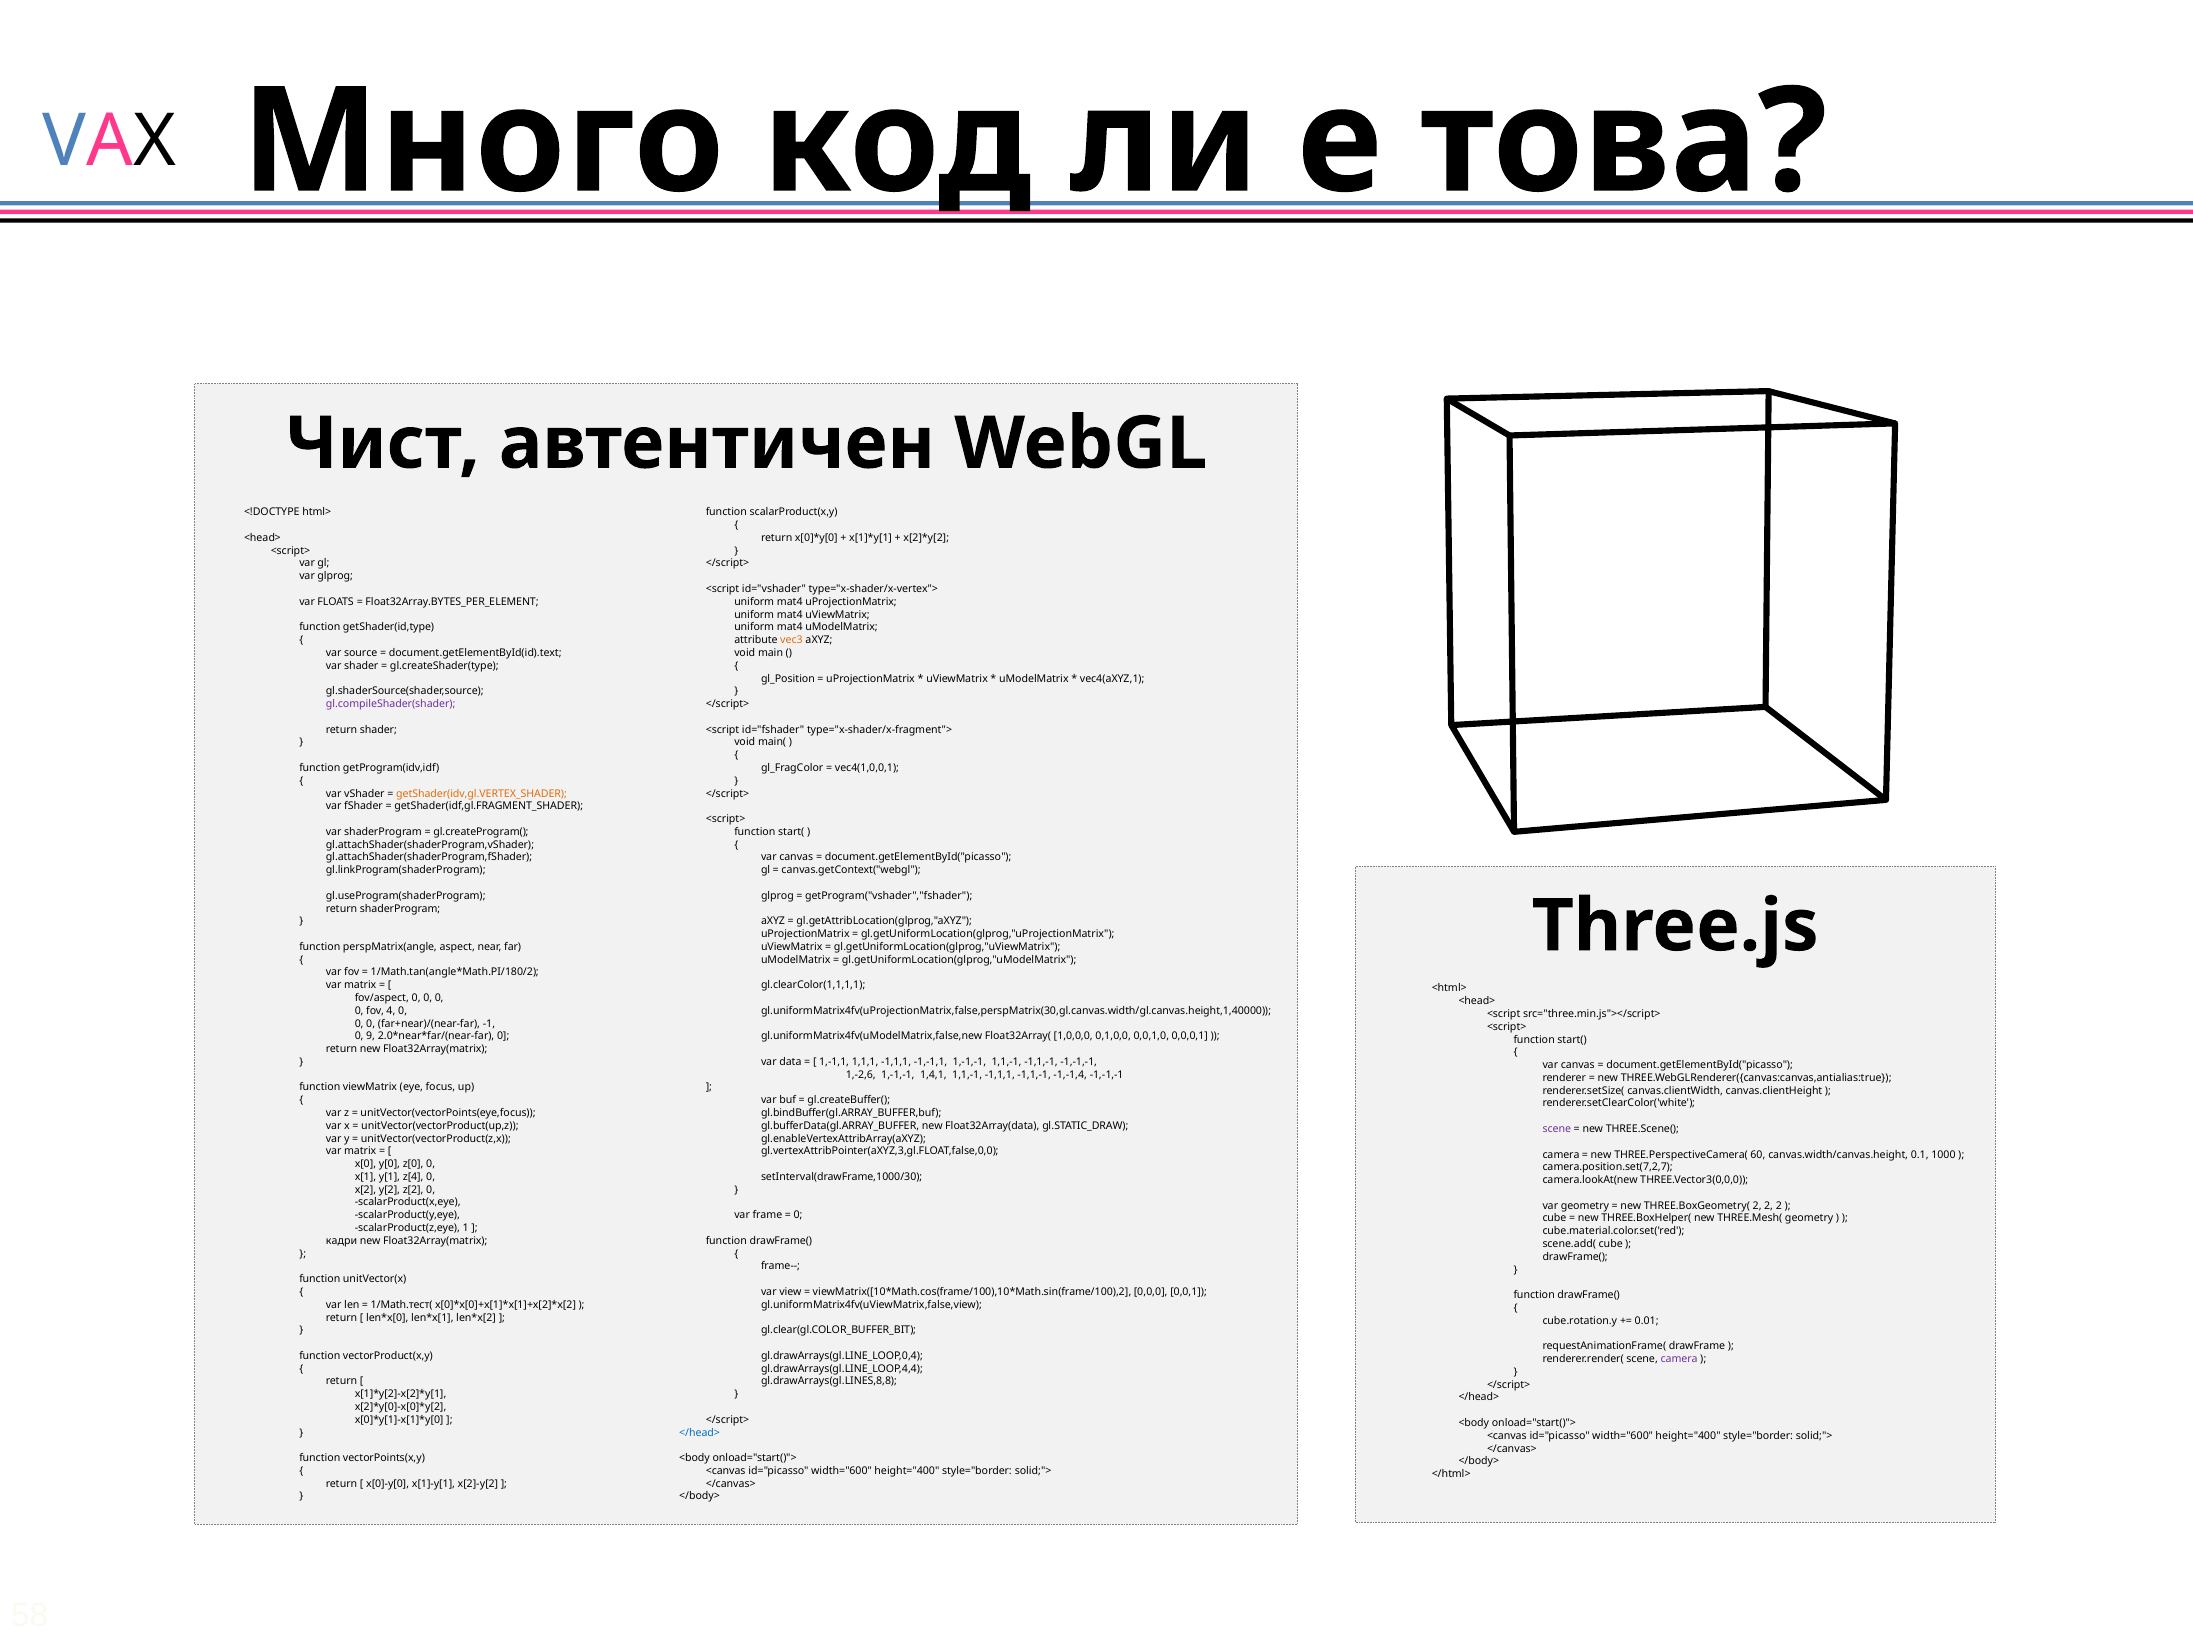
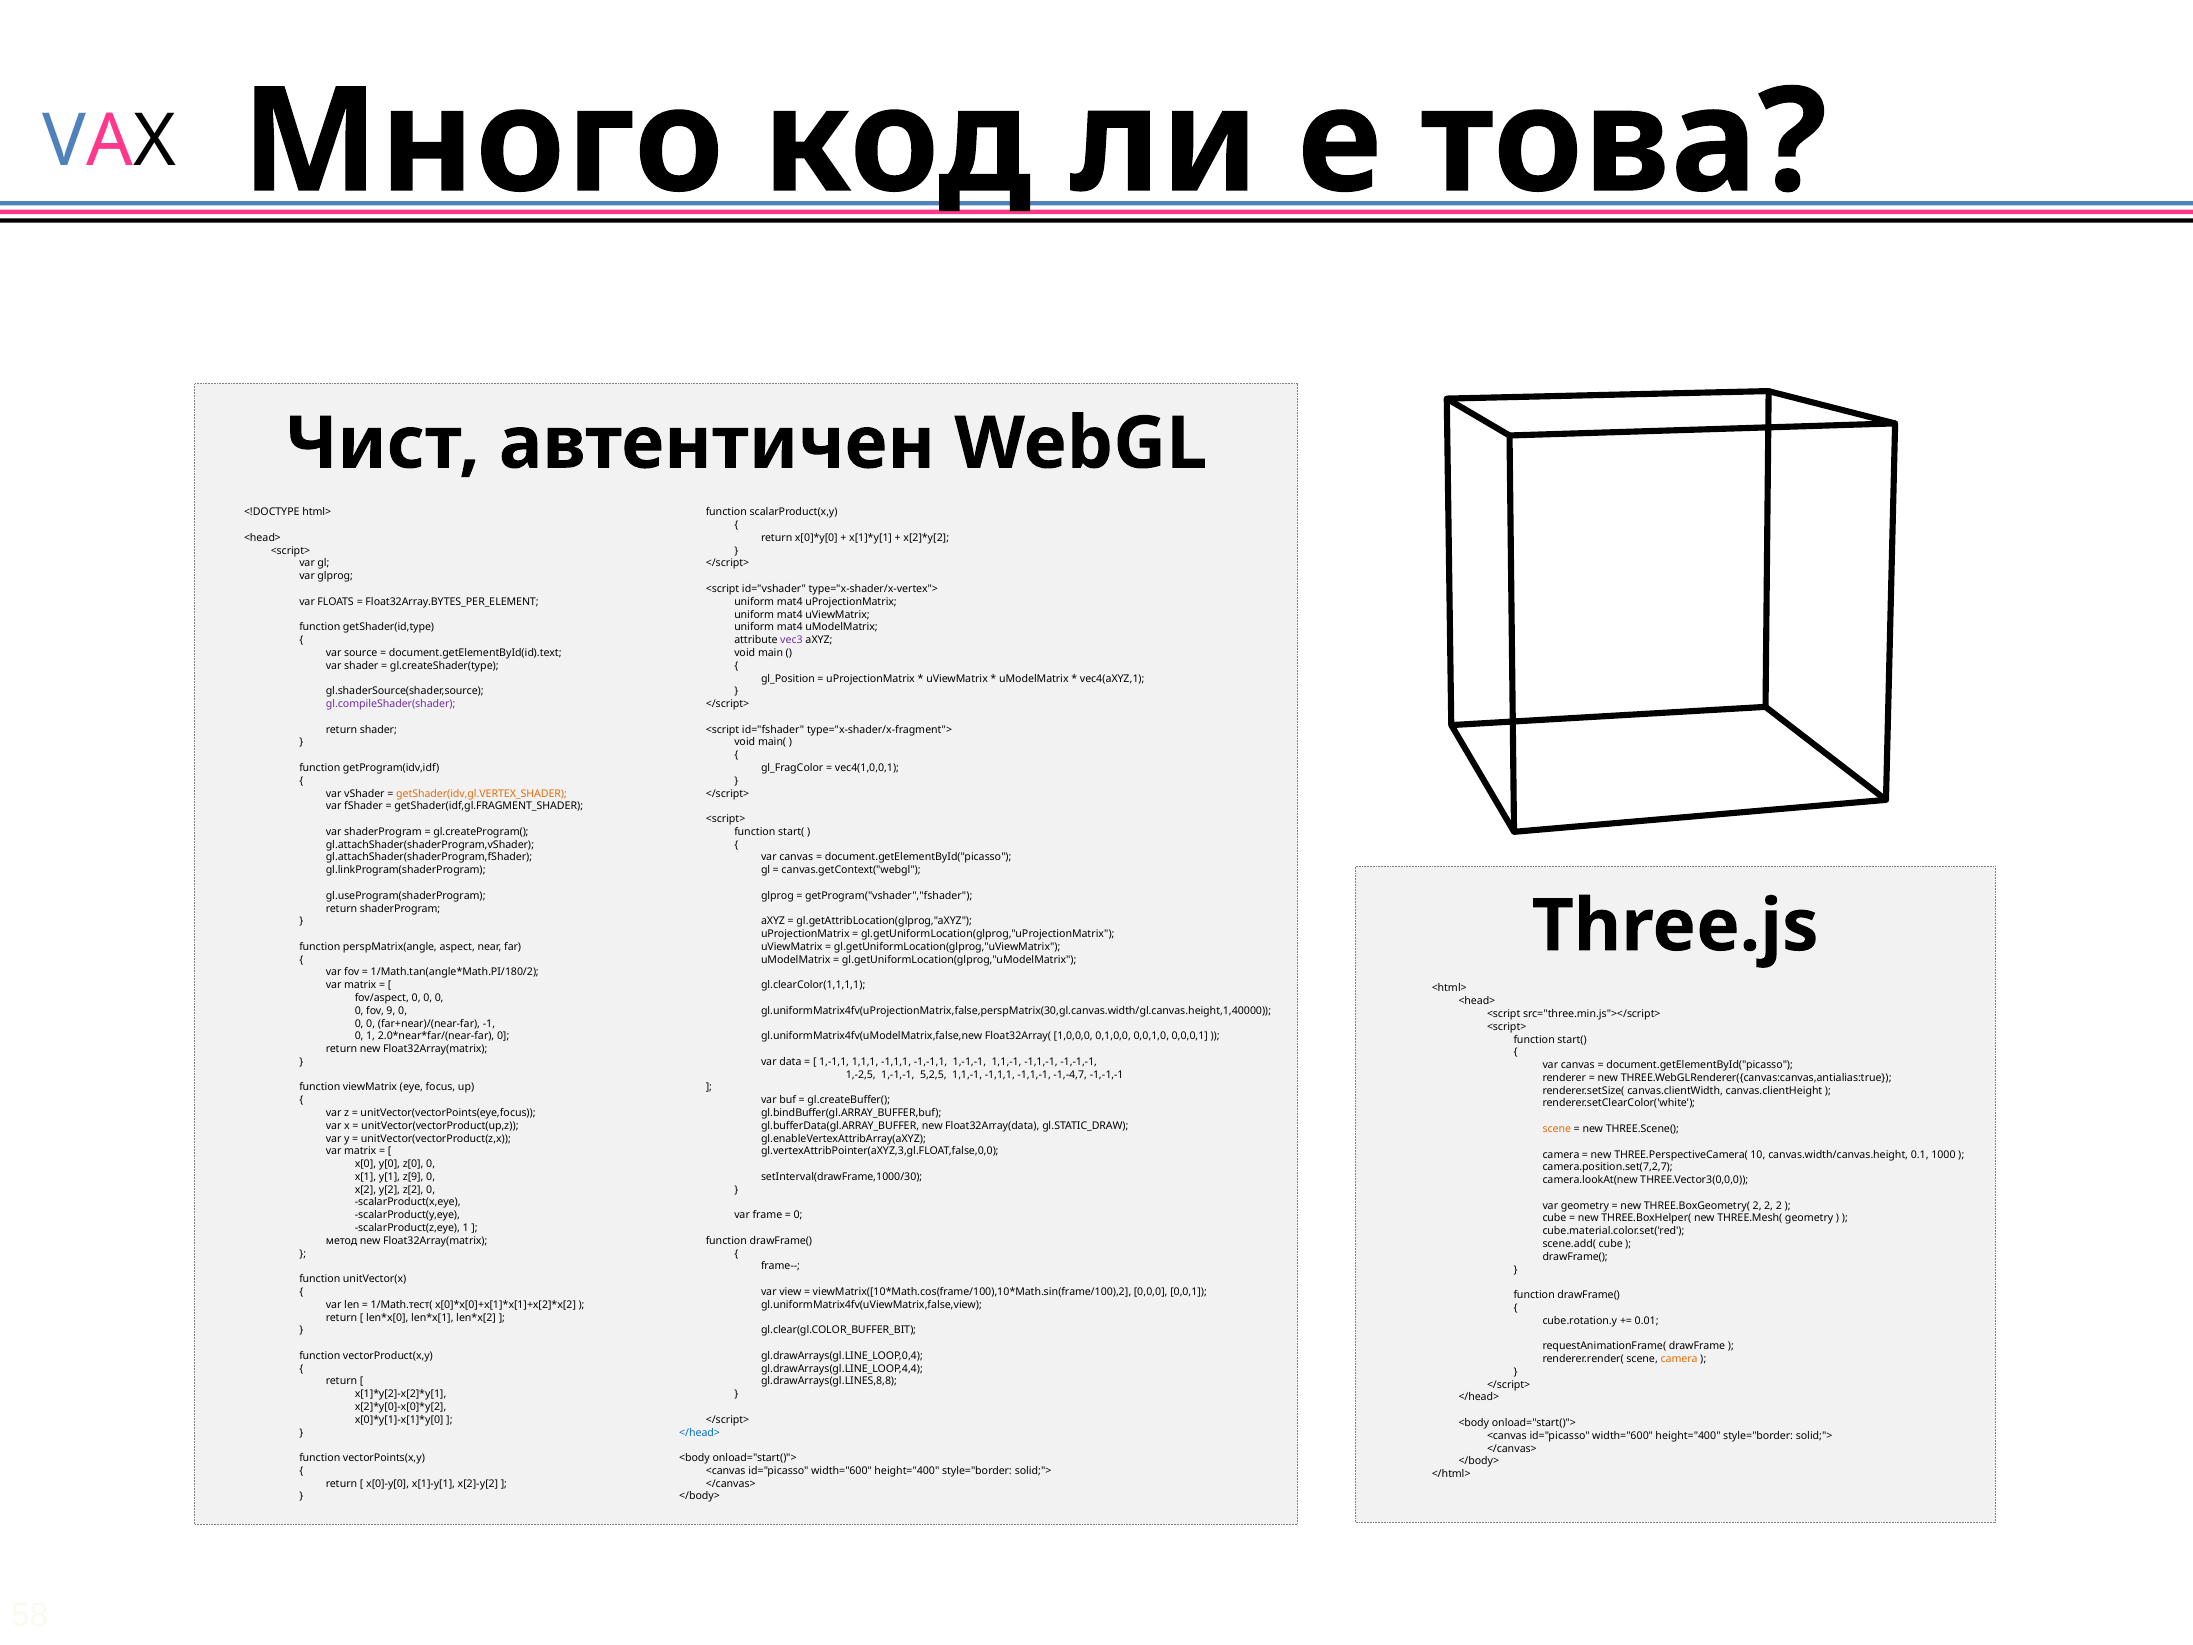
vec3 colour: orange -> purple (791, 640)
4: 4 -> 9 (391, 1011)
0 9: 9 -> 1 (371, 1036)
1,-2,6: 1,-2,6 -> 1,-2,5 (861, 1075)
1,4,1: 1,4,1 -> 5,2,5 (933, 1075)
-1,-1,4: -1,-1,4 -> -1,-4,7 (1070, 1075)
scene colour: purple -> orange (1557, 1129)
60: 60 -> 10 (1758, 1154)
z[4: z[4 -> z[9 (413, 1177)
кадри: кадри -> метод (342, 1241)
camera colour: purple -> orange (1679, 1359)
